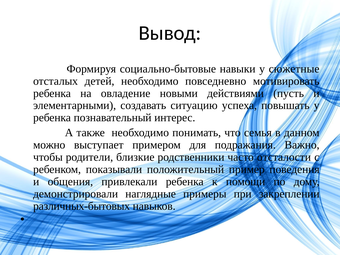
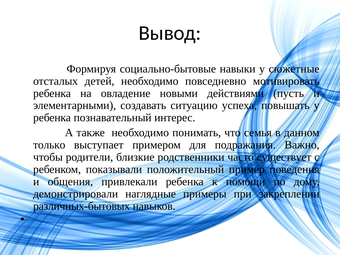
можно: можно -> только (49, 145)
отсталости: отсталости -> существует (284, 157)
